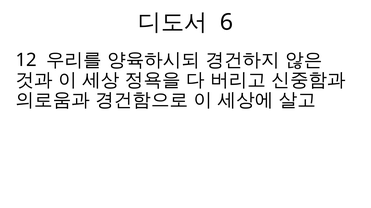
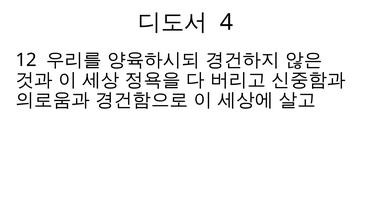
6: 6 -> 4 (227, 22)
